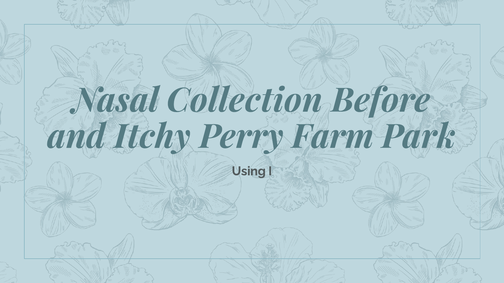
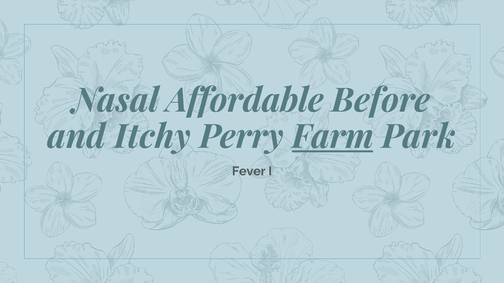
Collection: Collection -> Affordable (245, 101)
Farm underline: none -> present (333, 137)
Using: Using -> Fever (249, 171)
